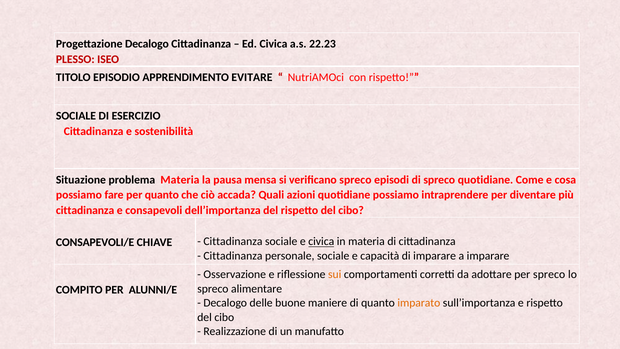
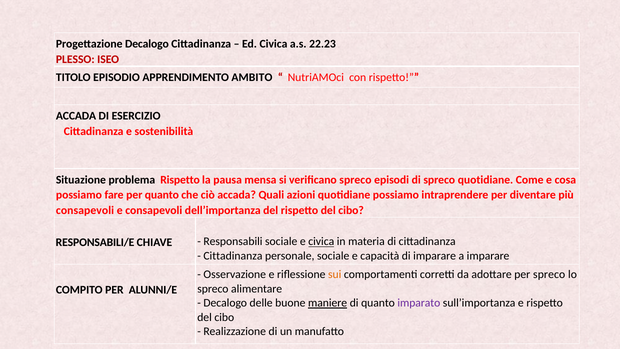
EVITARE: EVITARE -> AMBITO (252, 78)
SOCIALE: SOCIALE -> ACCADA (76, 116)
problema Materia: Materia -> Rispetto (180, 180)
cittadinanza: cittadinanza -> consapevoli (85, 210)
CONSAPEVOLI/E: CONSAPEVOLI/E -> RESPONSABILI/E (95, 242)
Cittadinanza: Cittadinanza -> Responsabili (233, 241)
maniere underline: none -> present (328, 303)
imparato colour: orange -> purple (419, 303)
